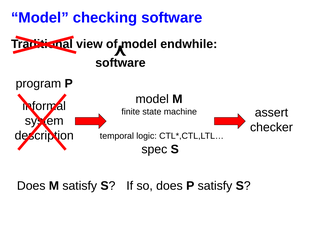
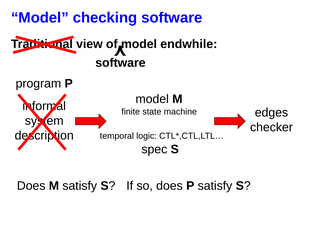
assert: assert -> edges (271, 112)
